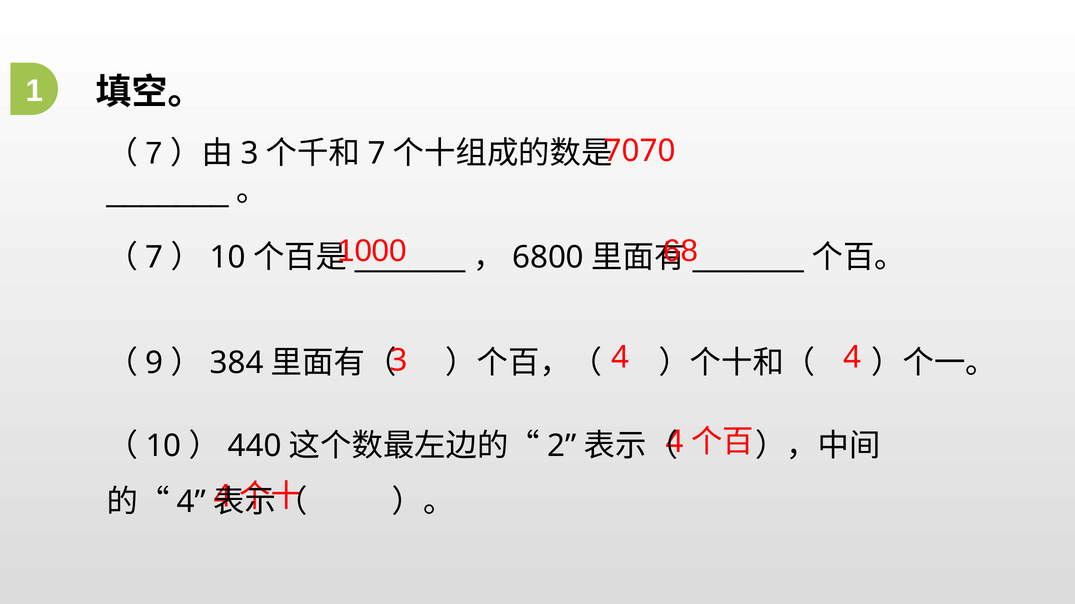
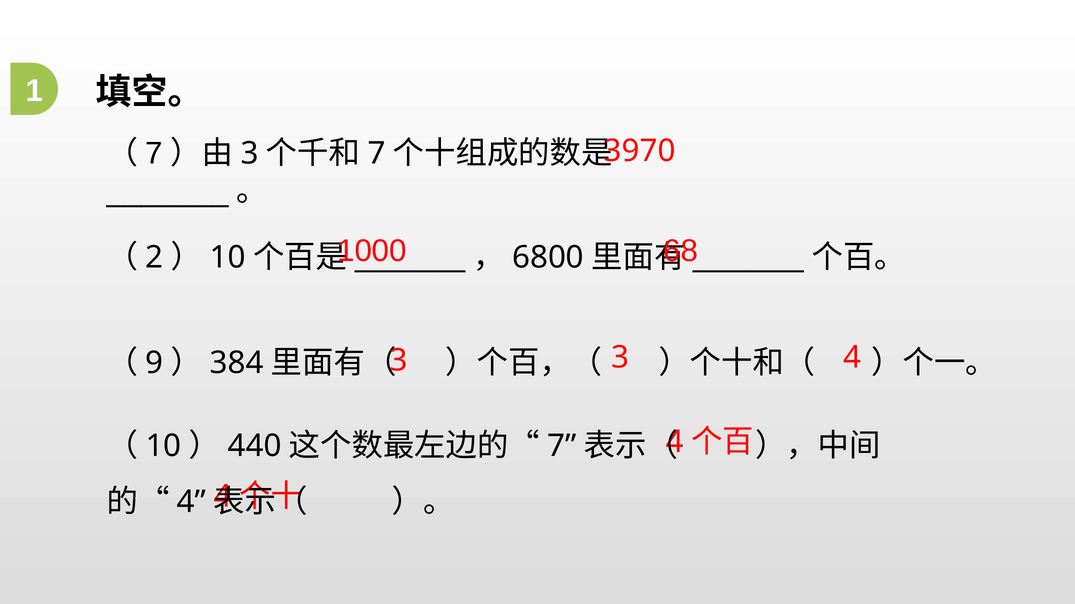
7070: 7070 -> 3970 (640, 151)
7: 7 -> 2 (154, 258)
4: 4 -> 3 (620, 358)
2: 2 -> 7 (562, 446)
